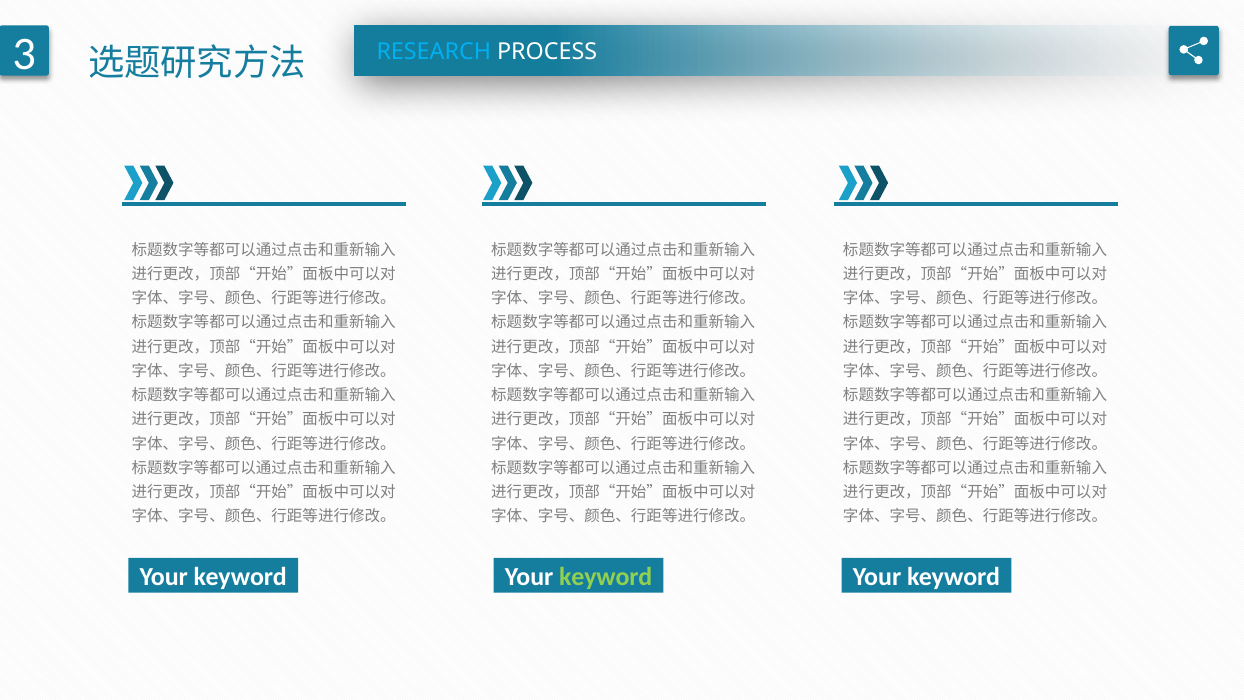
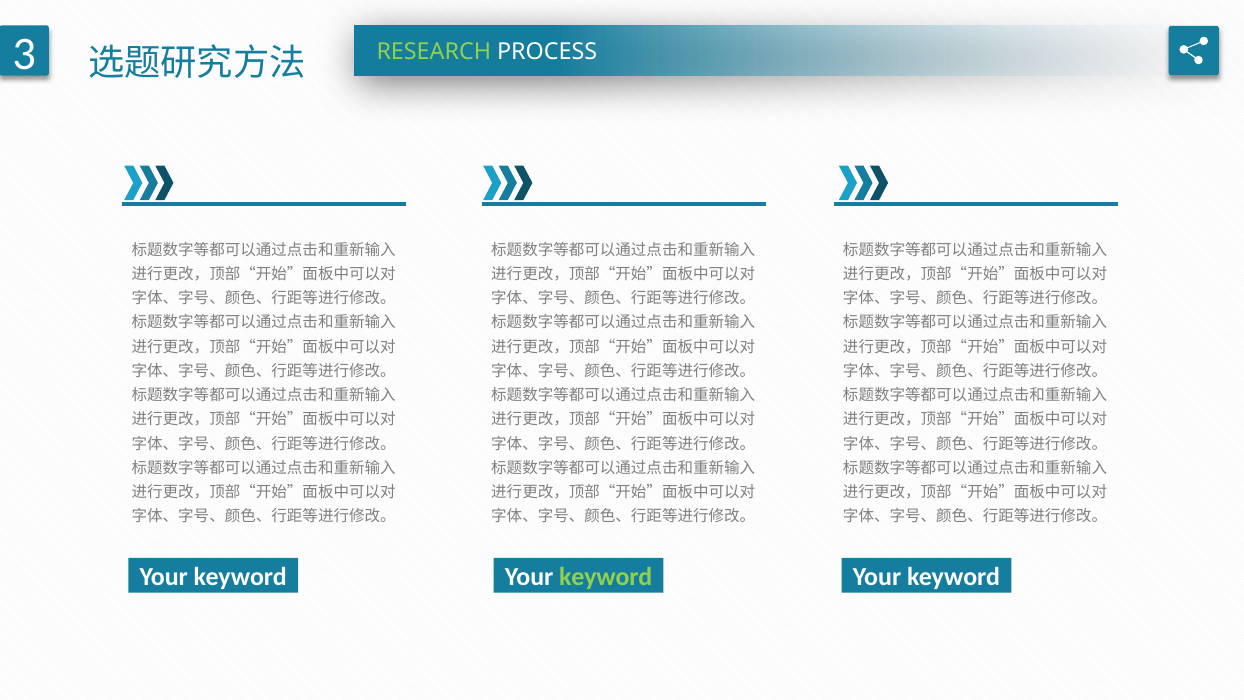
RESEARCH colour: light blue -> light green (434, 52)
